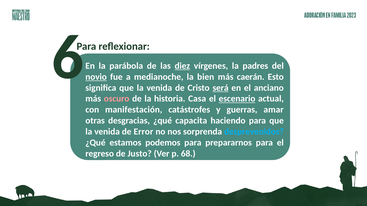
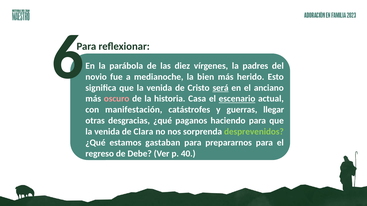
diez underline: present -> none (182, 66)
novio underline: present -> none (96, 77)
caerán: caerán -> herido (251, 77)
amar: amar -> llegar (274, 110)
capacita: capacita -> paganos (191, 121)
Error: Error -> Clara (143, 132)
desprevenidos colour: light blue -> light green (254, 132)
podemos: podemos -> gastaban (163, 143)
Justo: Justo -> Debe (140, 154)
68: 68 -> 40 (188, 154)
